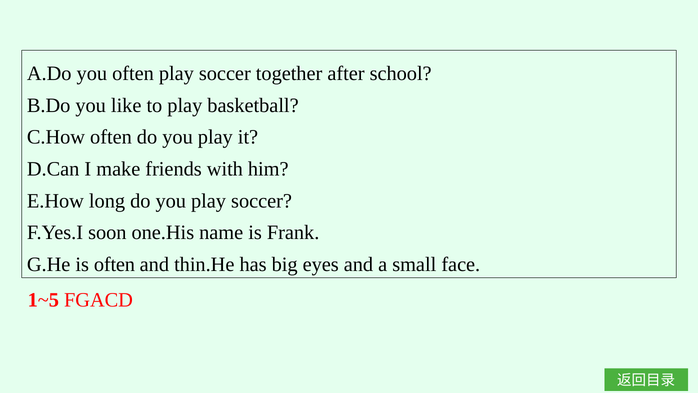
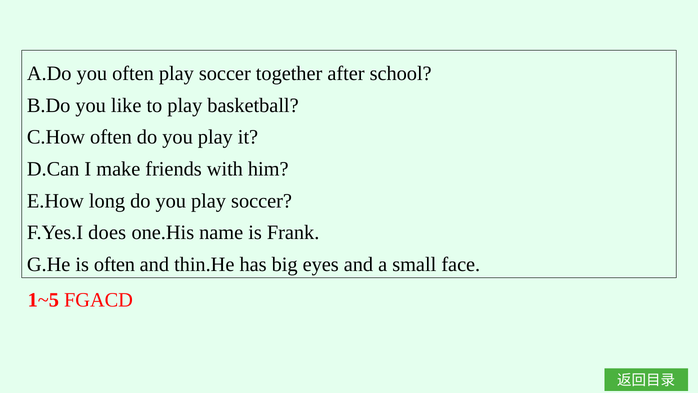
soon: soon -> does (107, 232)
